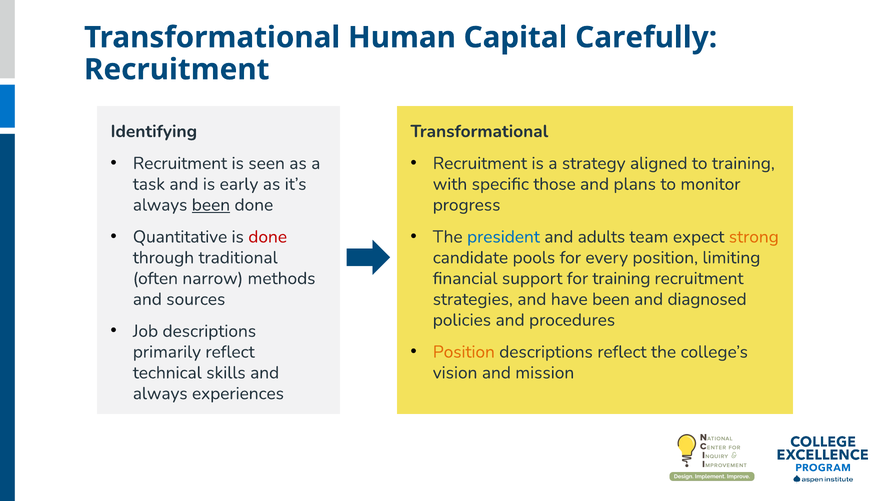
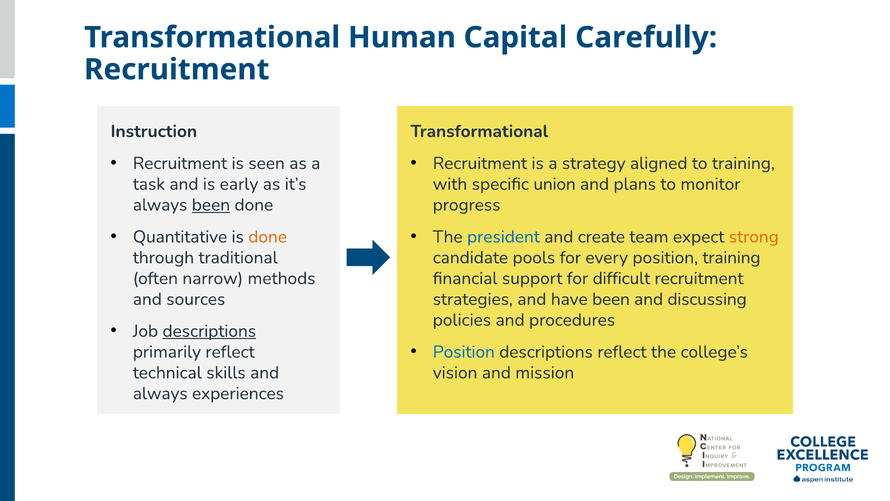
Identifying: Identifying -> Instruction (154, 131)
those: those -> union (555, 184)
done colour: red -> orange (268, 237)
adults: adults -> create (601, 237)
position limiting: limiting -> training (731, 257)
for training: training -> difficult (621, 278)
diagnosed: diagnosed -> discussing (707, 299)
descriptions underline: none -> present (209, 331)
Position colour: orange -> blue (464, 352)
